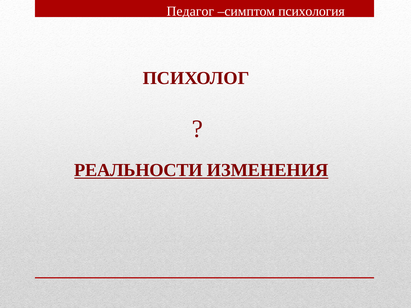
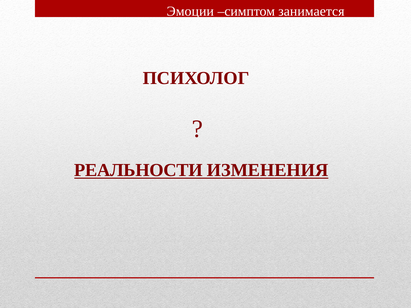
Педагог: Педагог -> Эмоции (190, 11)
психология: психология -> занимается (311, 11)
